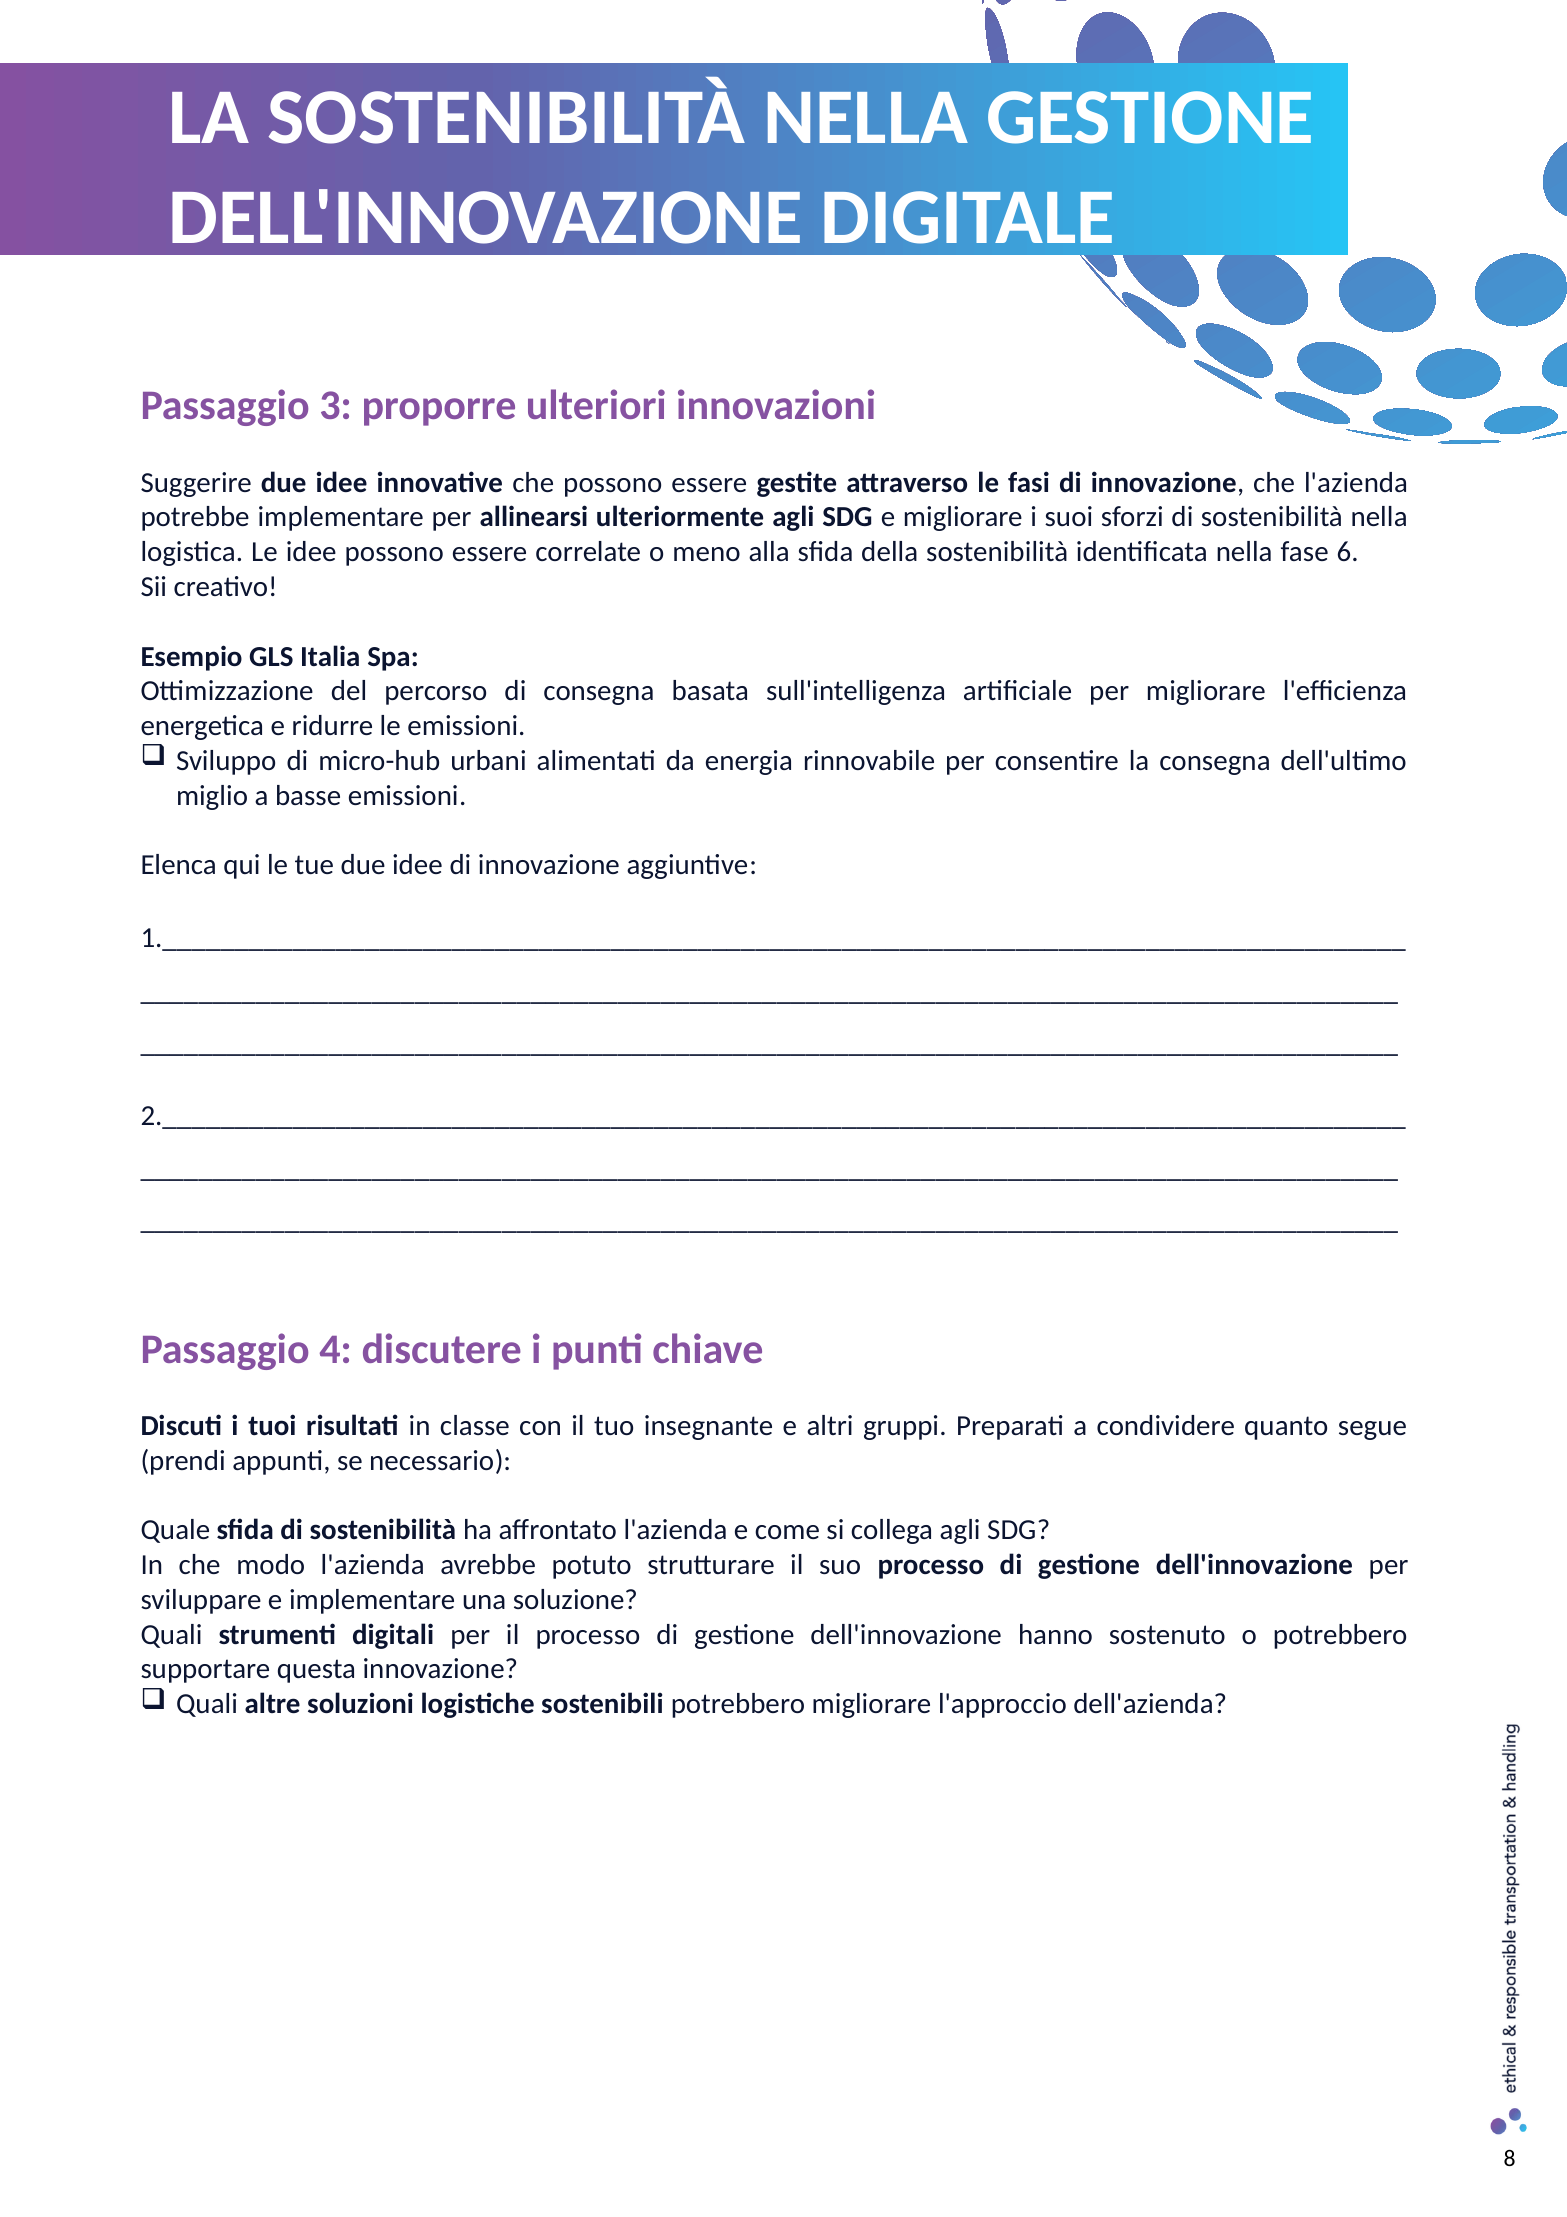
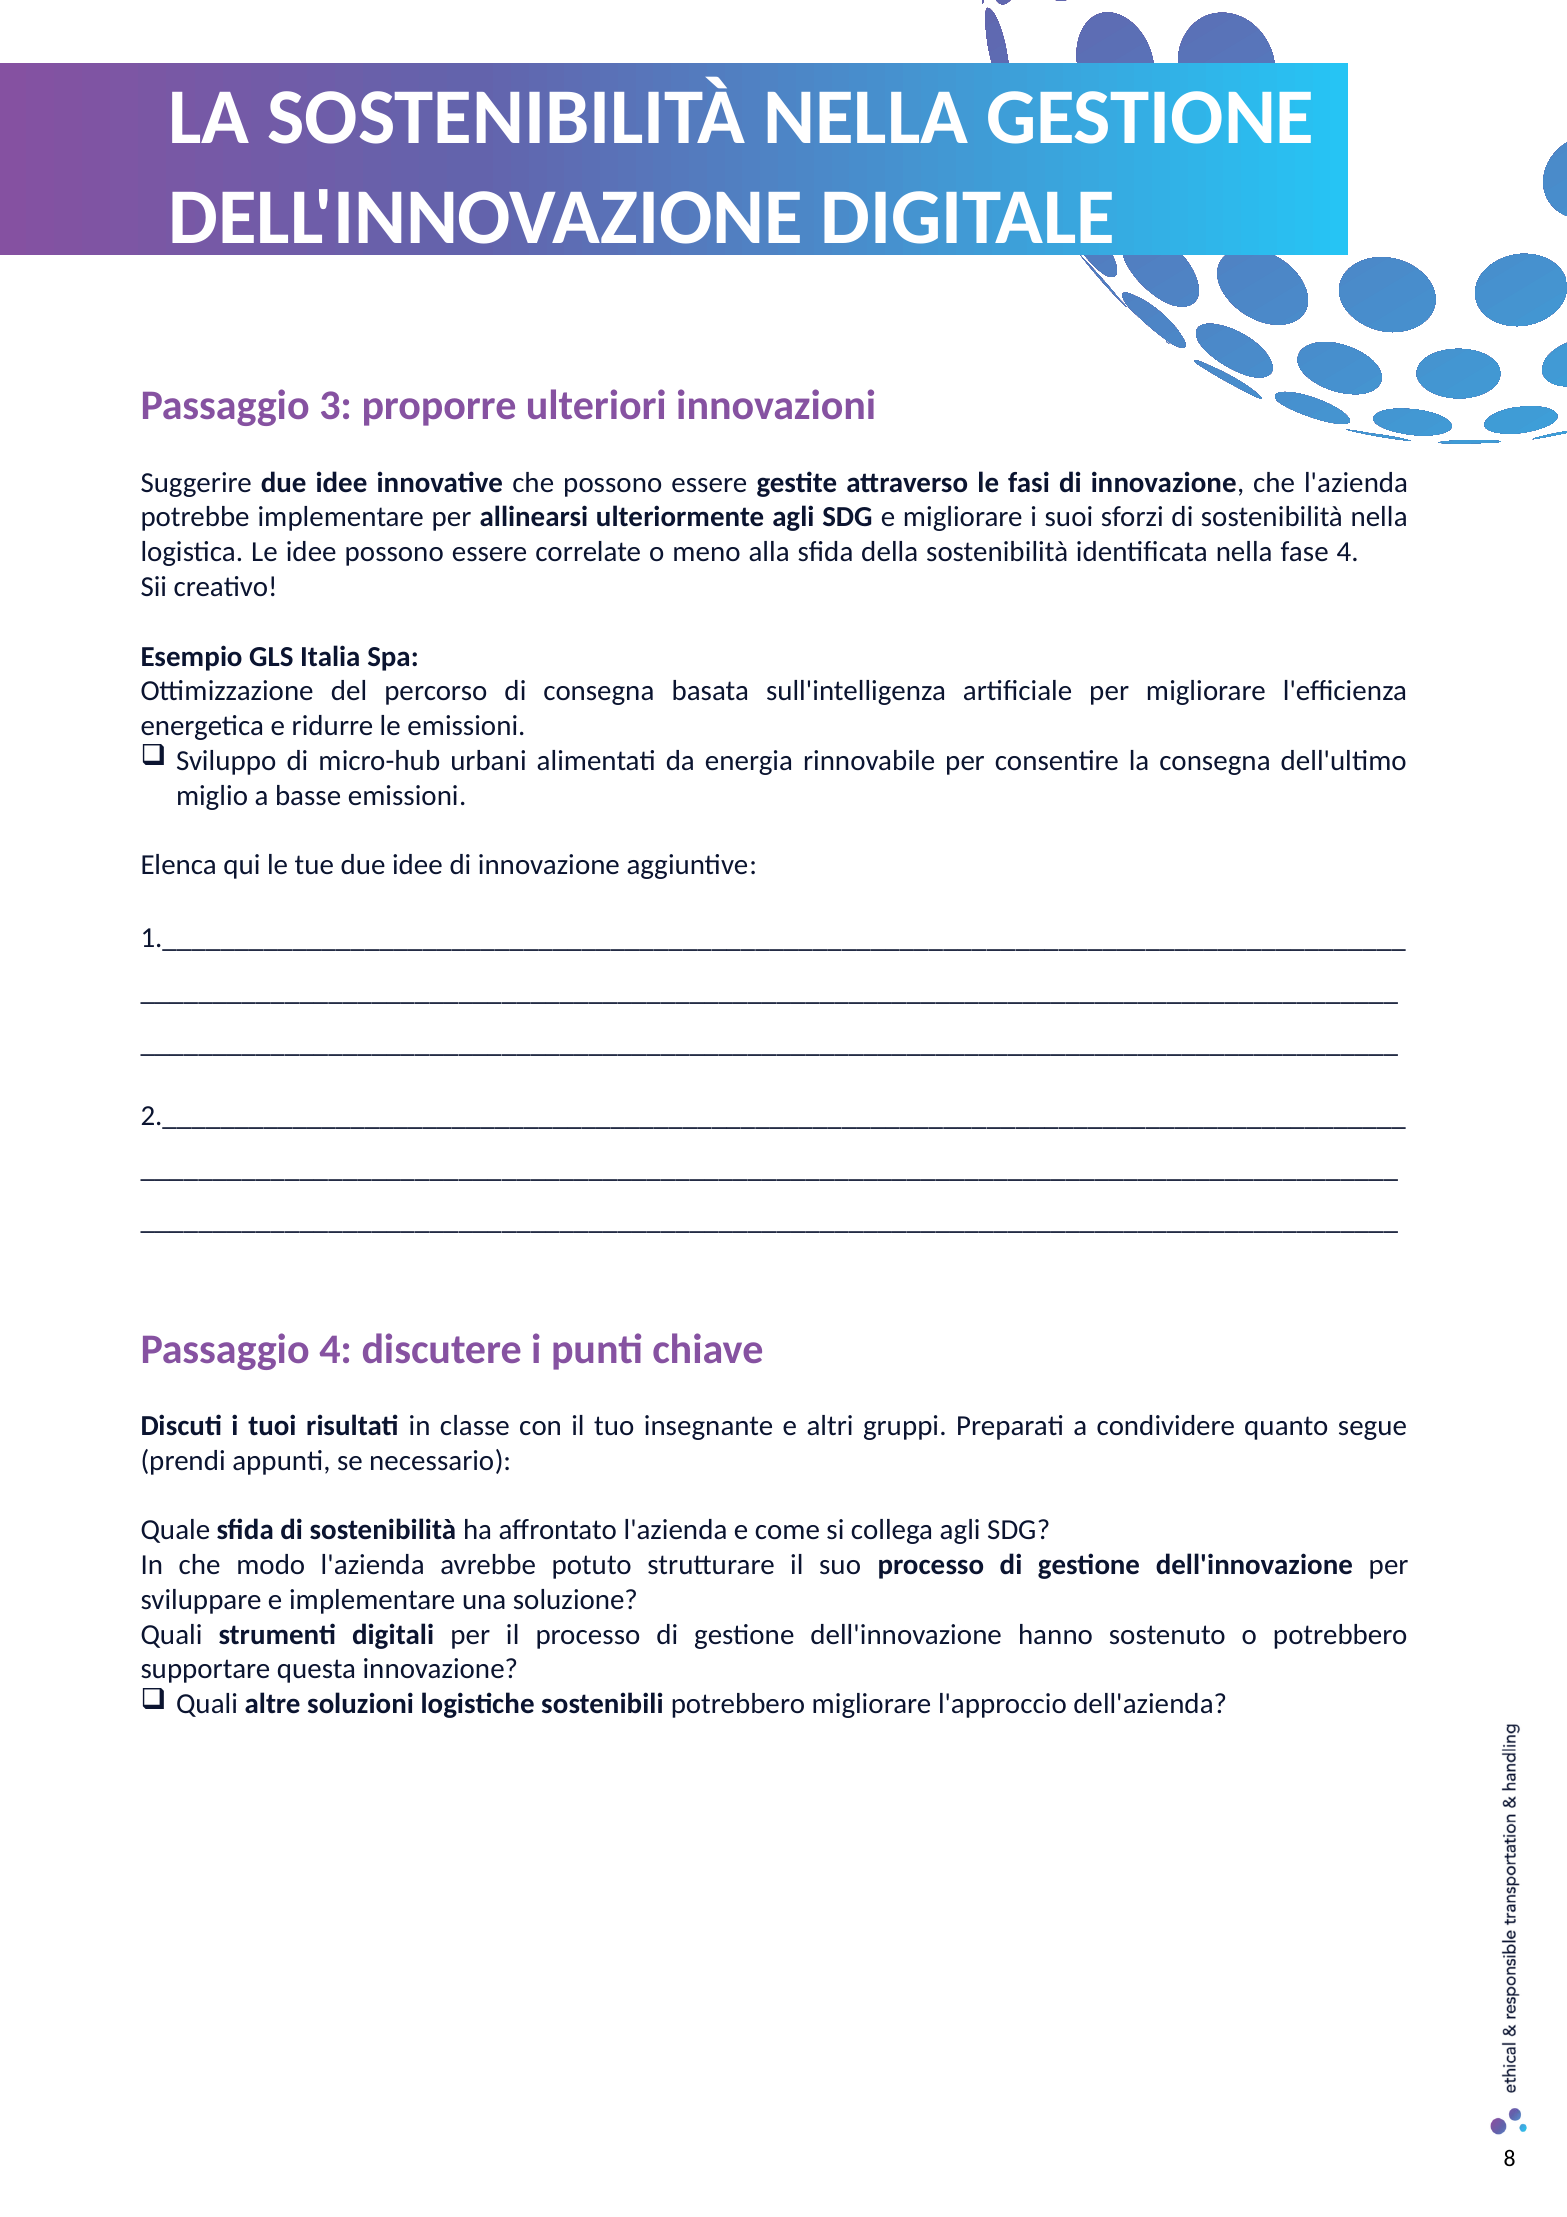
fase 6: 6 -> 4 (1348, 552)
